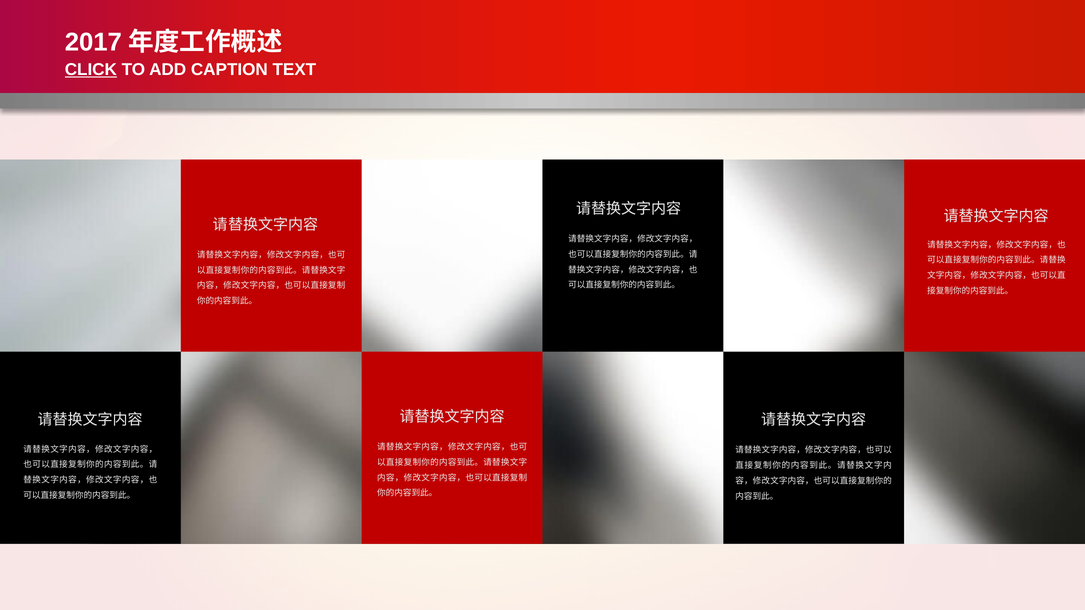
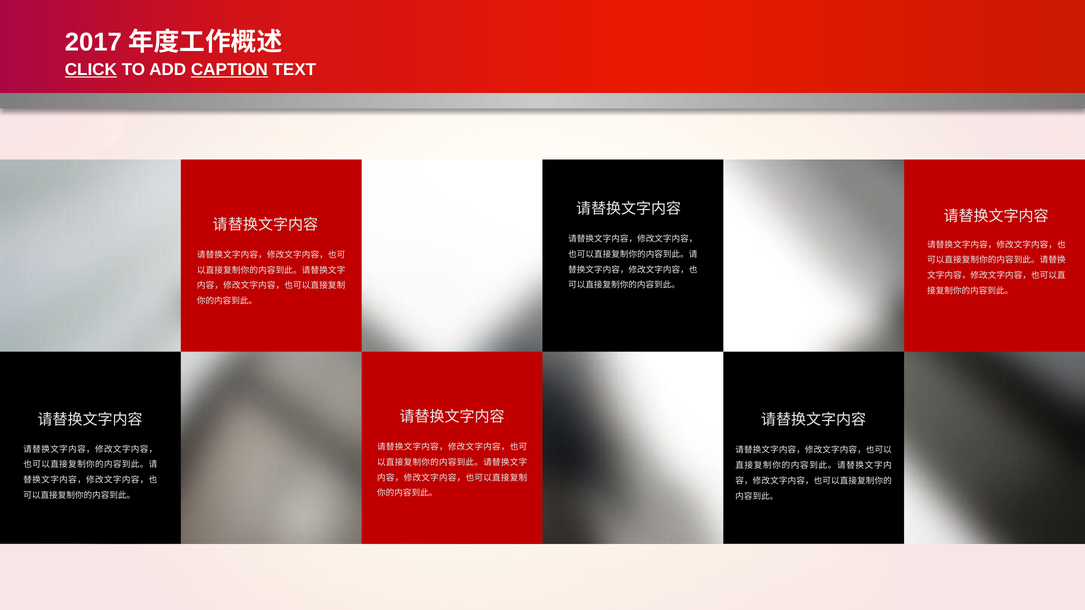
CAPTION underline: none -> present (229, 70)
